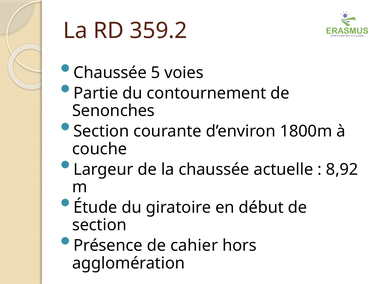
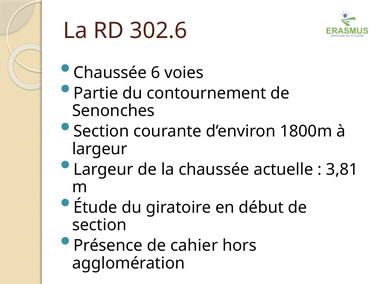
359.2: 359.2 -> 302.6 (159, 31)
5: 5 -> 6 (156, 73)
couche: couche -> largeur (100, 149)
8,92: 8,92 -> 3,81 (342, 169)
